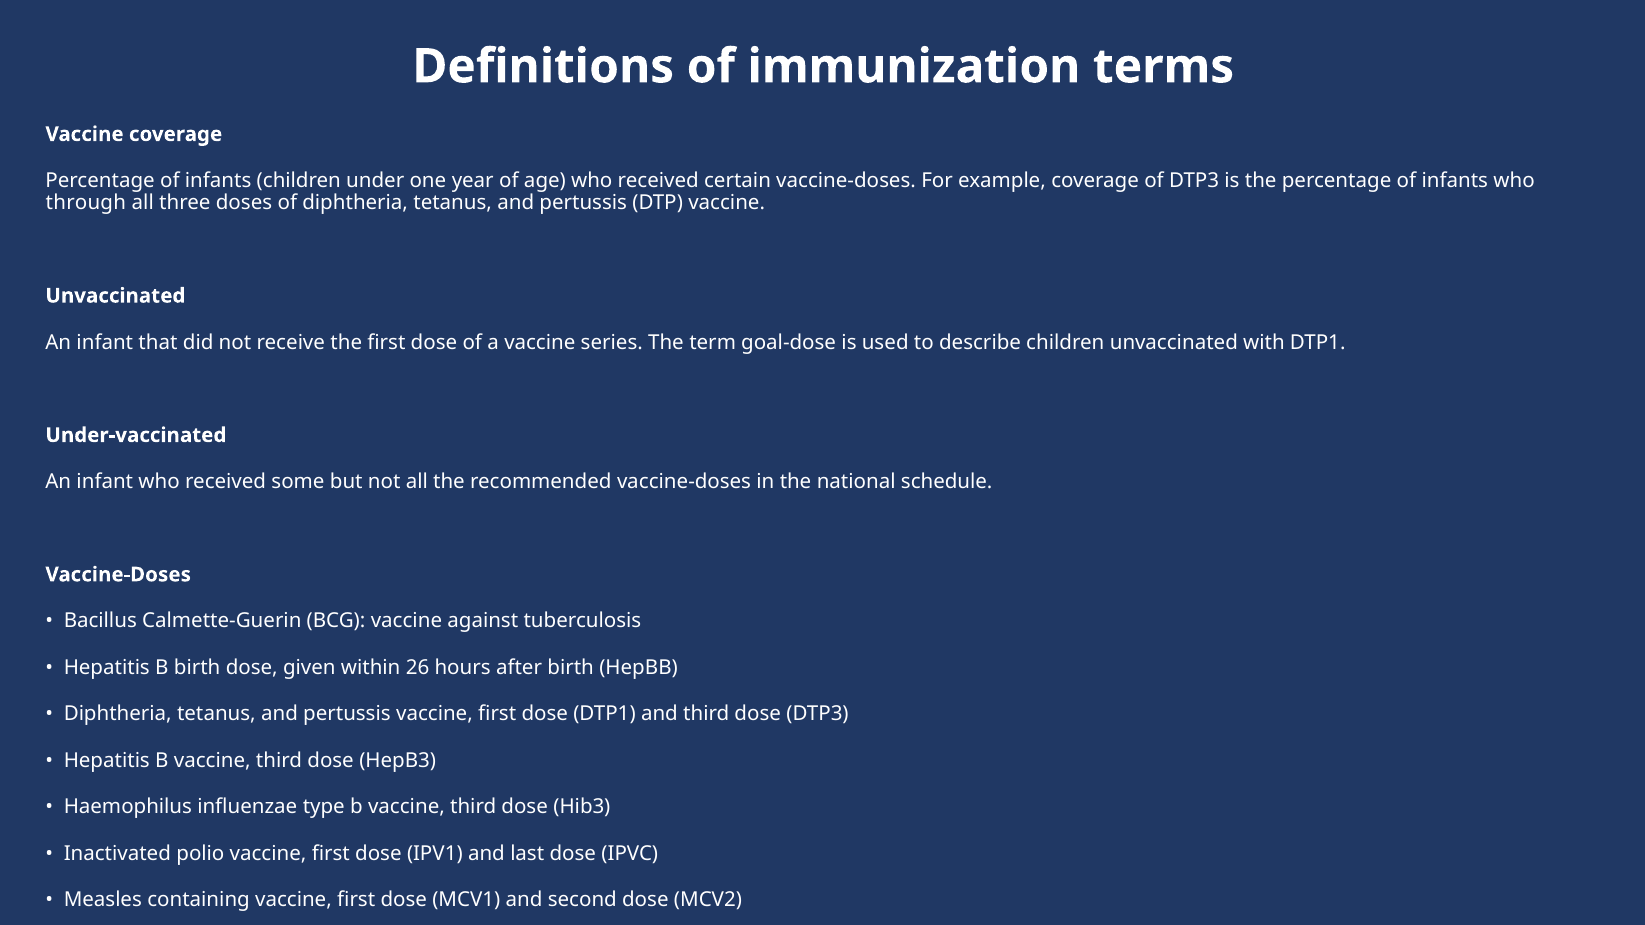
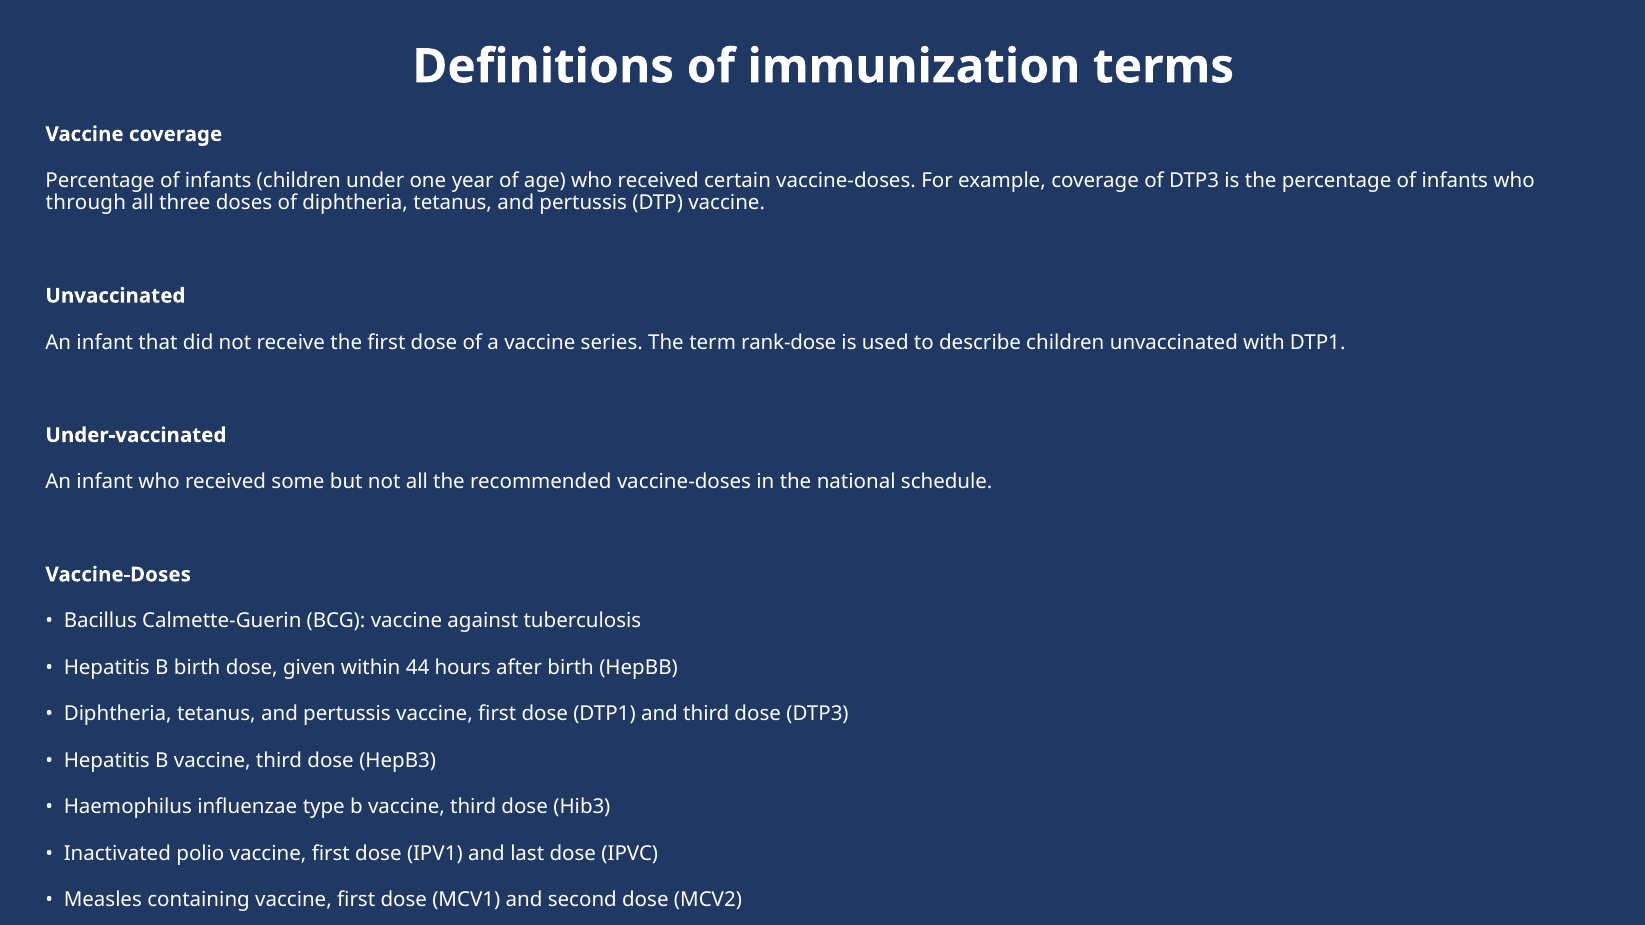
goal-dose: goal-dose -> rank-dose (789, 342)
26: 26 -> 44 (418, 668)
